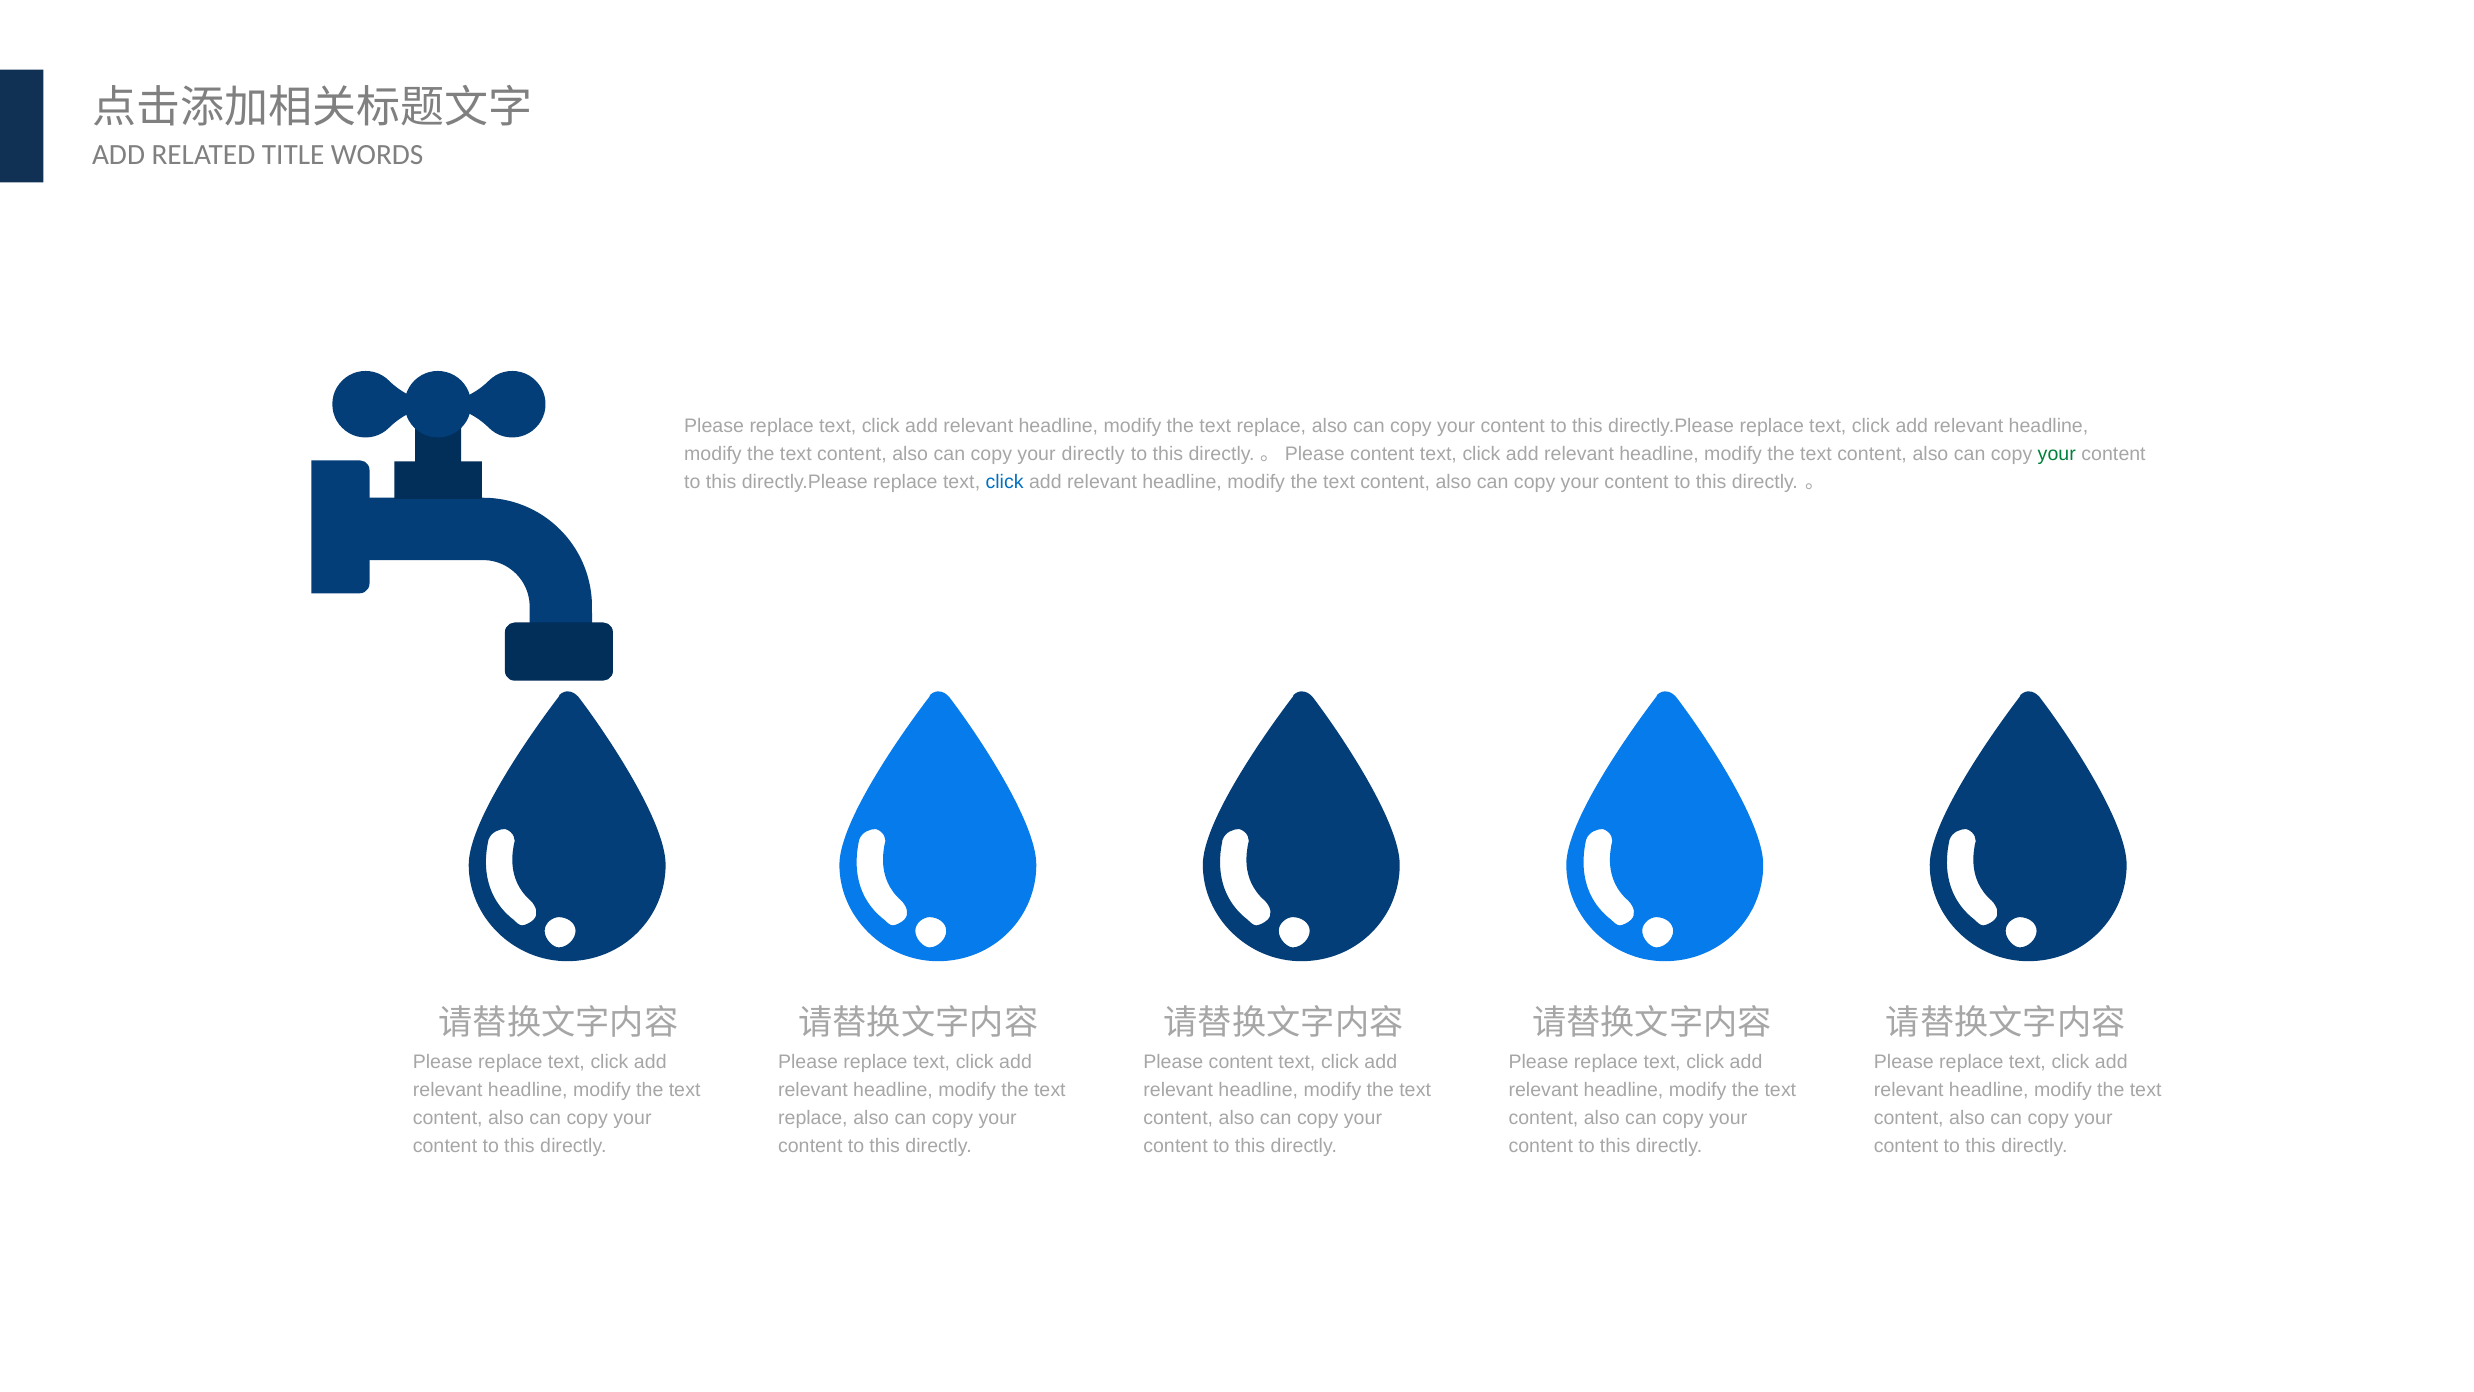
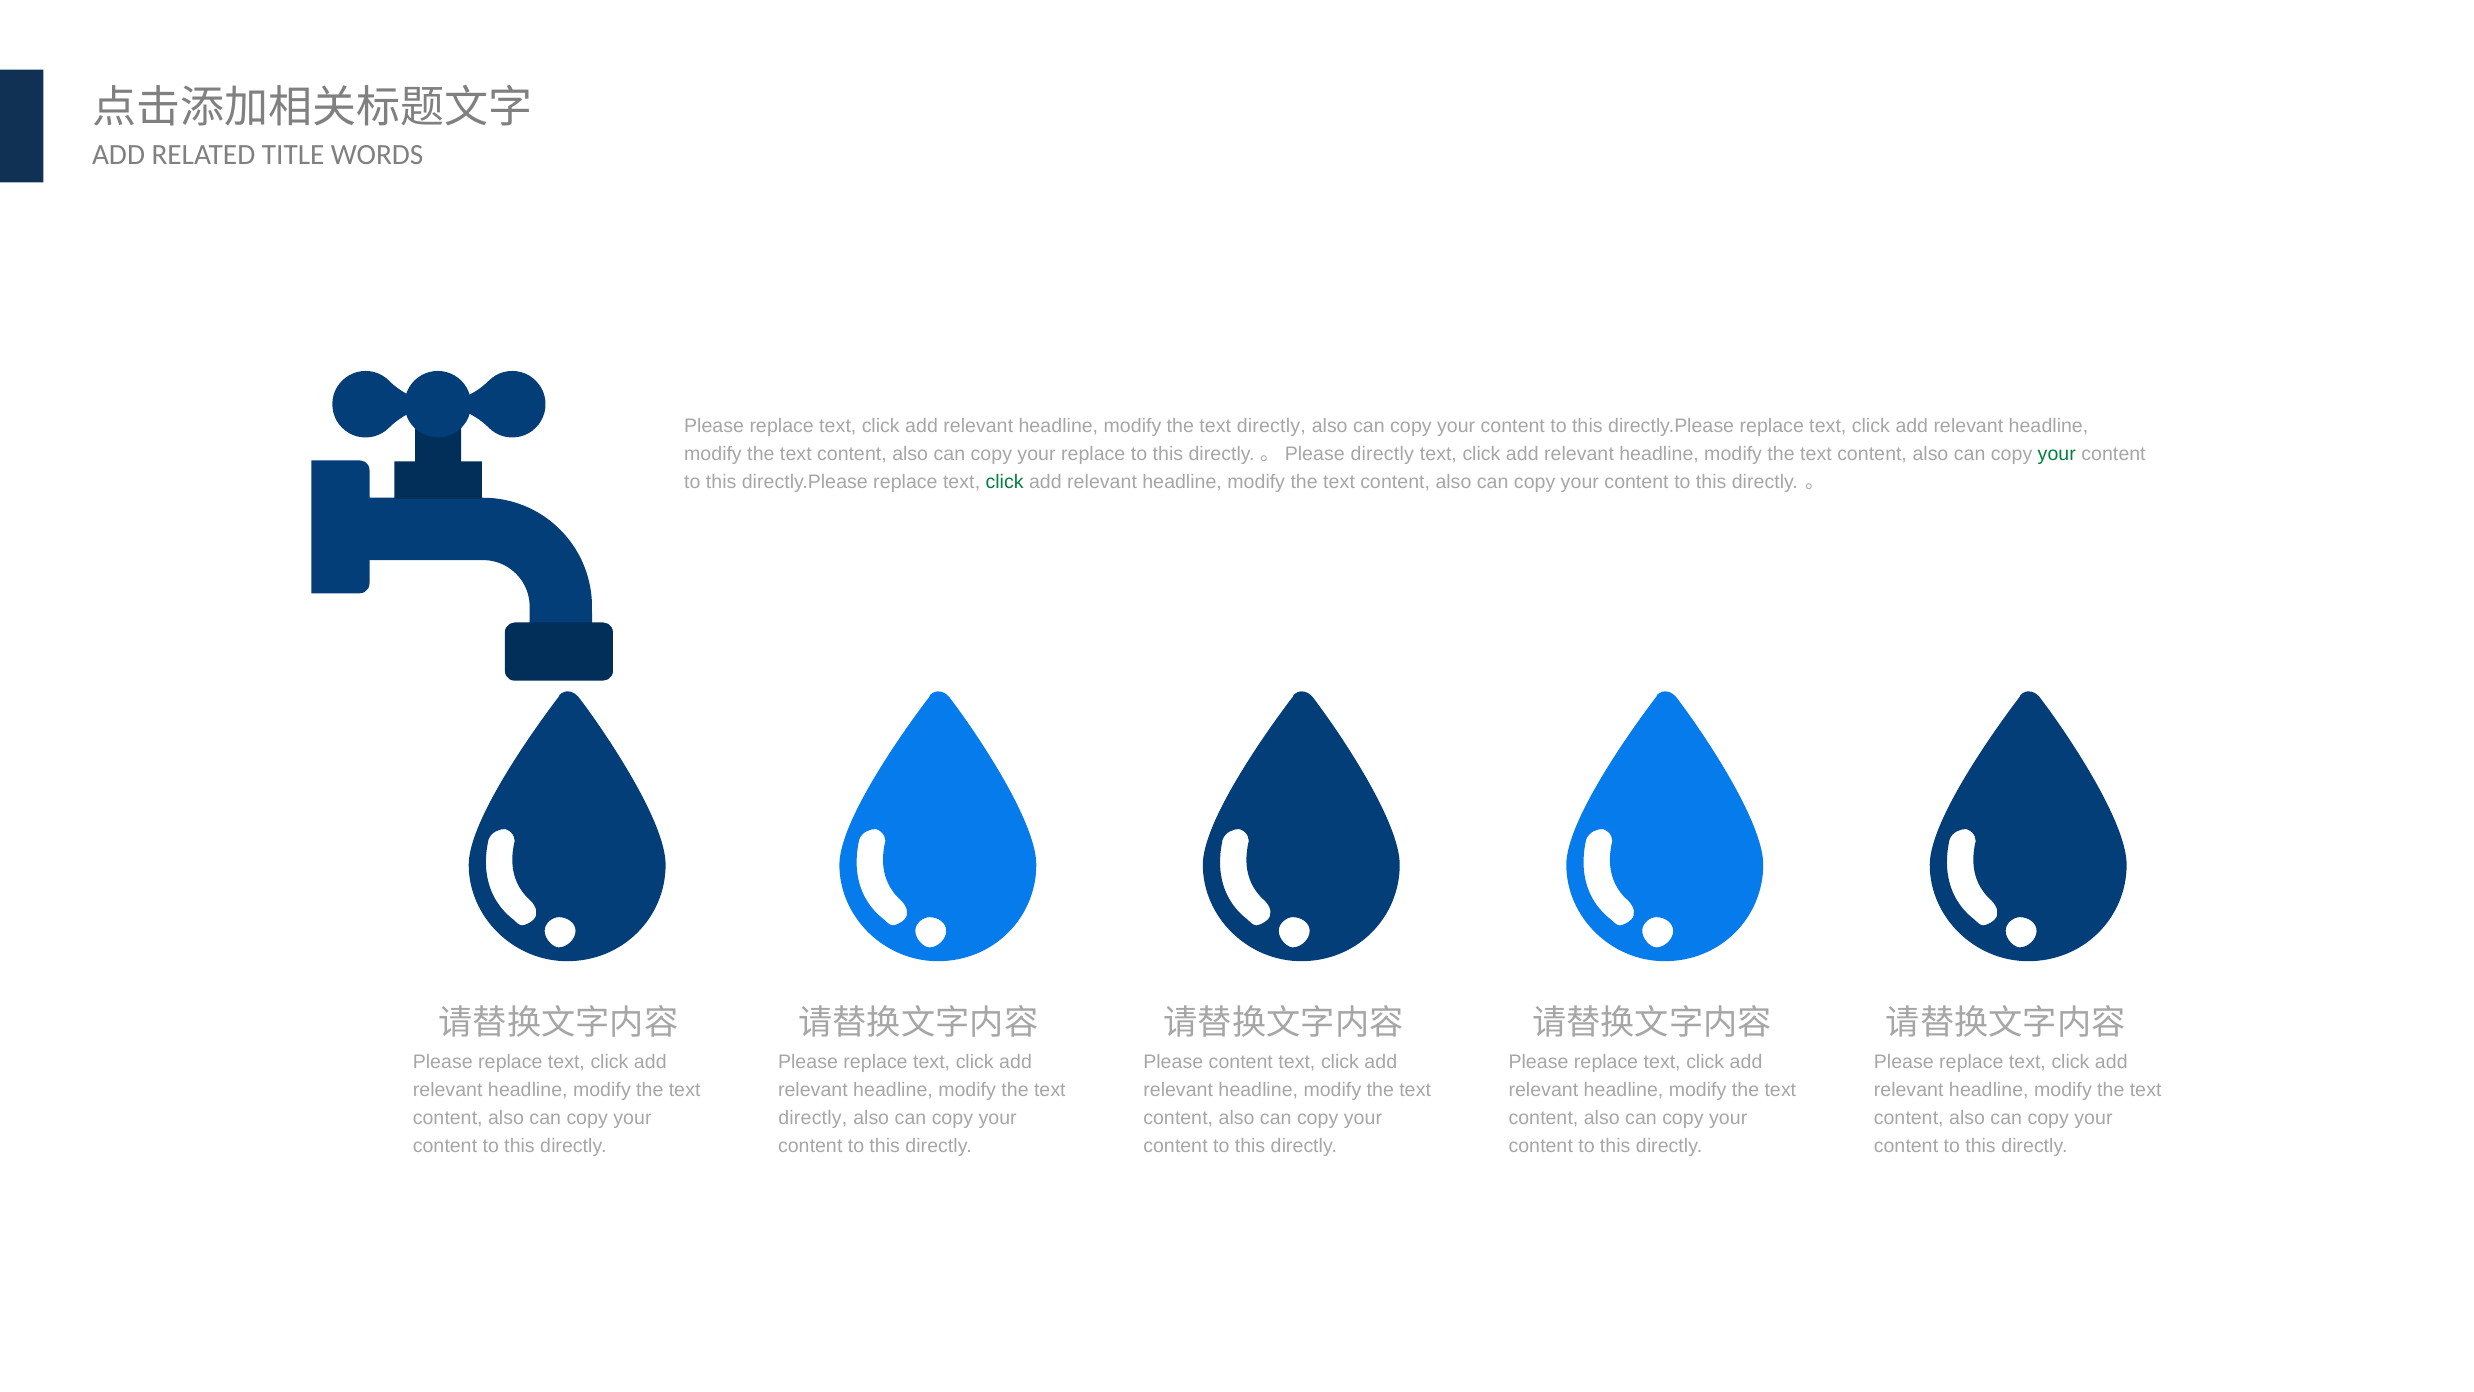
replace: replace -> directly (1271, 426)
your directly: directly -> replace (1093, 454)
content: content -> directly (1382, 454)
click colour: blue -> green (1005, 482)
replace: replace -> directly (813, 1118)
